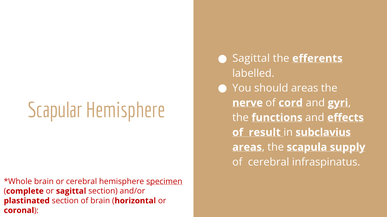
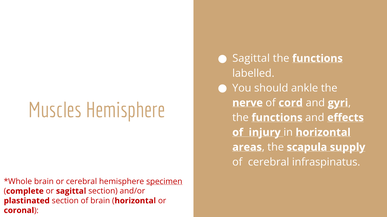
efferents: efferents -> functions (317, 59)
should areas: areas -> ankle (305, 88)
Scapular: Scapular -> Muscles (55, 111)
result: result -> injury (265, 133)
in subclavius: subclavius -> horizontal (323, 133)
